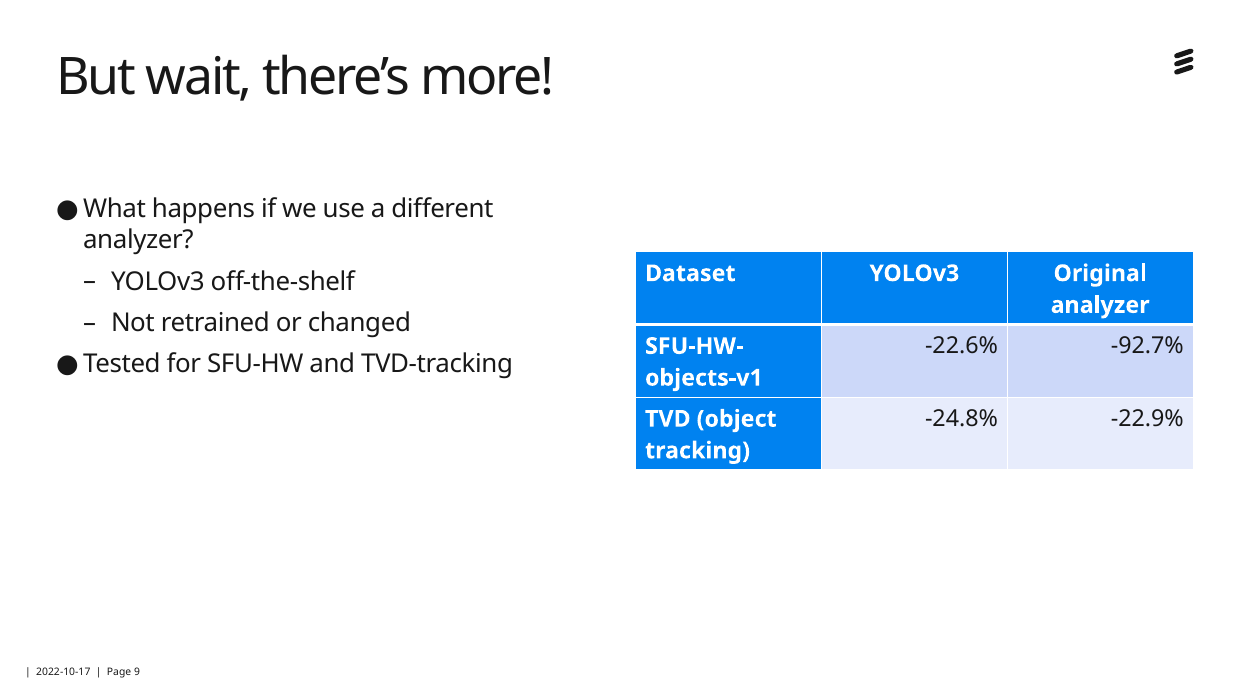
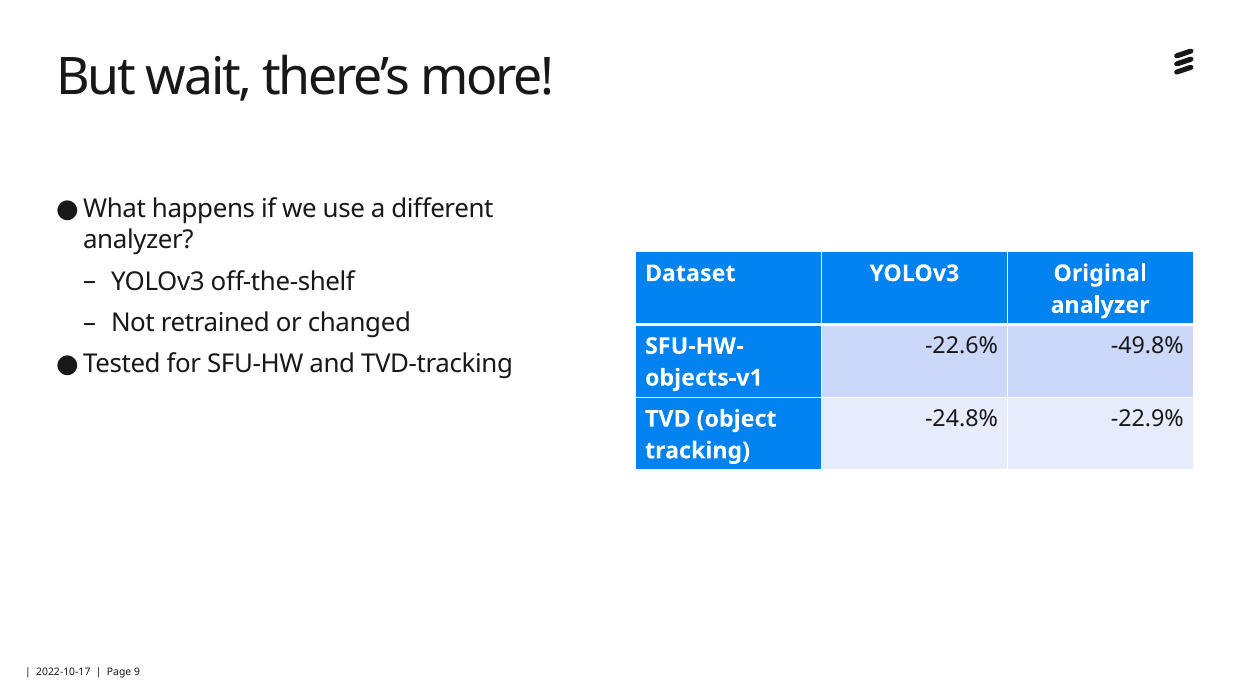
-92.7%: -92.7% -> -49.8% (1147, 346)
